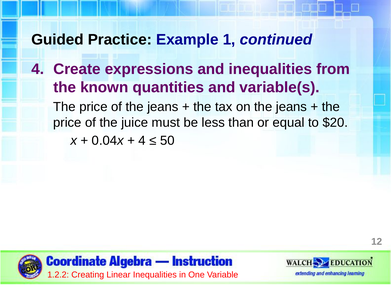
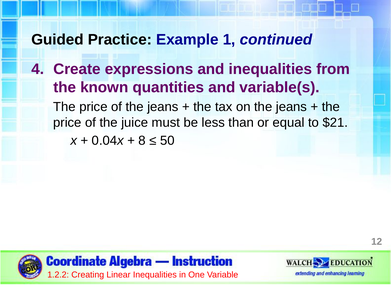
$20: $20 -> $21 (335, 123)
4: 4 -> 8 (142, 141)
